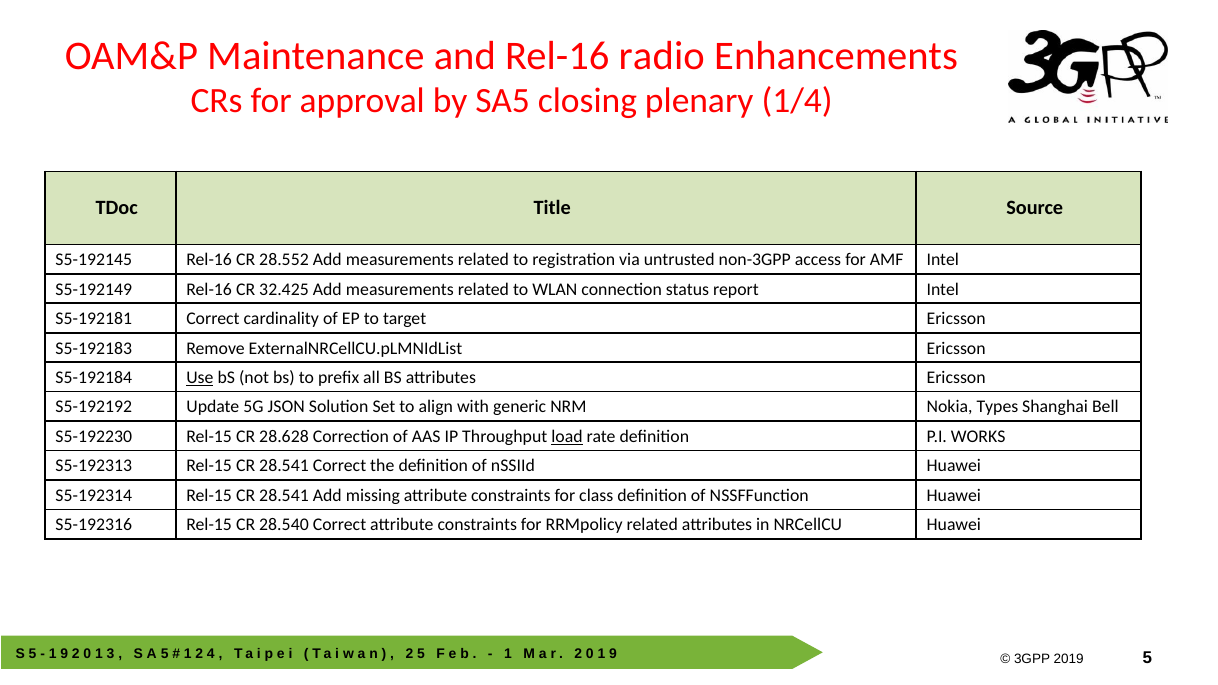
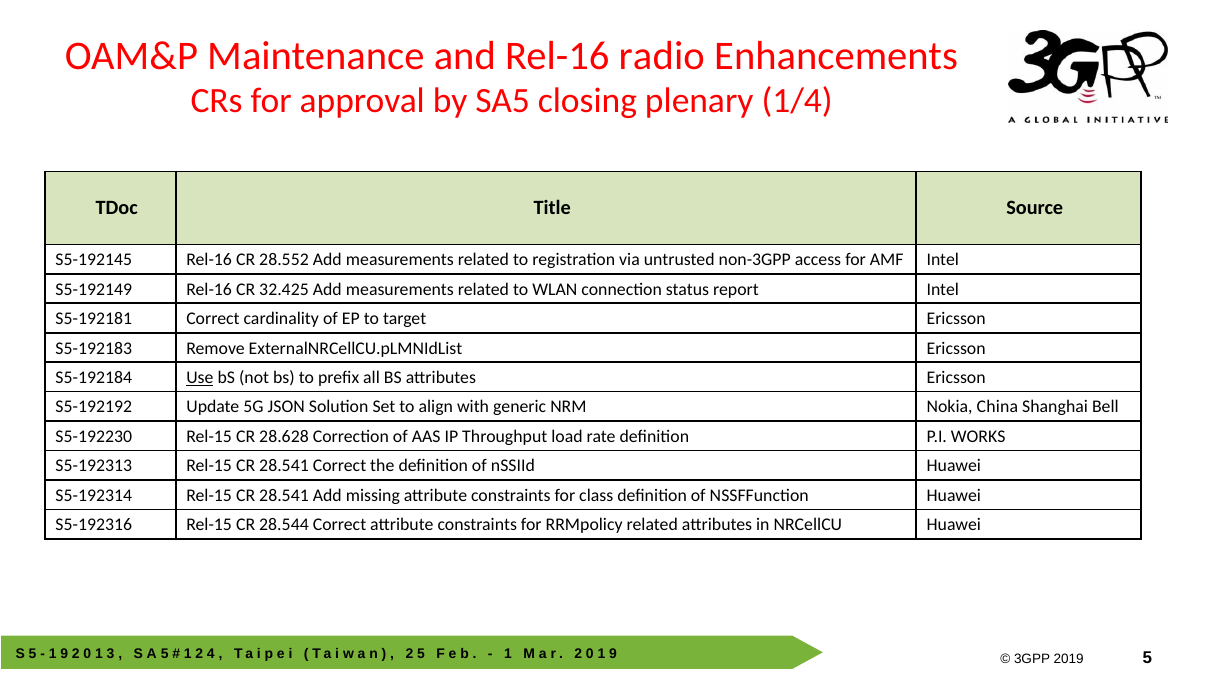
Types: Types -> China (997, 407)
load underline: present -> none (567, 437)
28.540: 28.540 -> 28.544 (284, 525)
